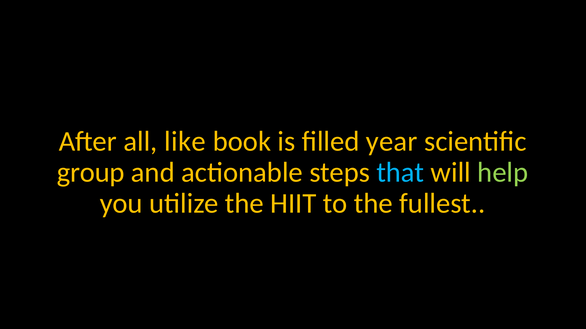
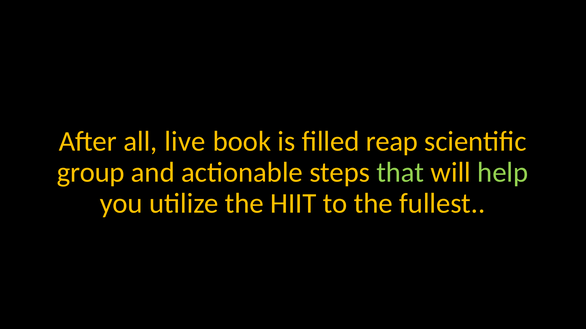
like: like -> live (185, 142)
year: year -> reap (392, 142)
that colour: light blue -> light green (400, 173)
